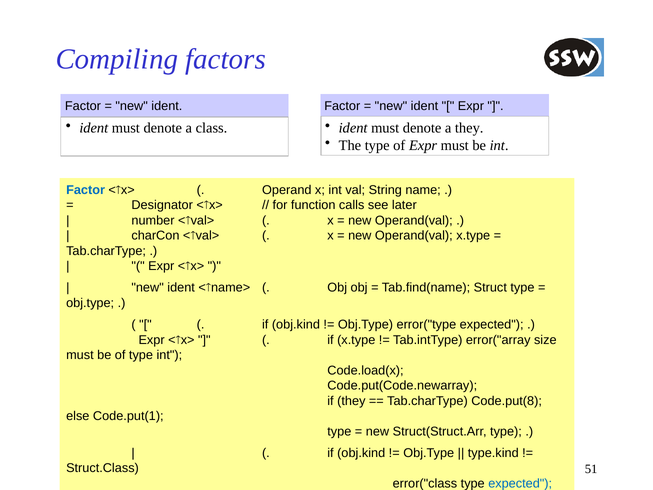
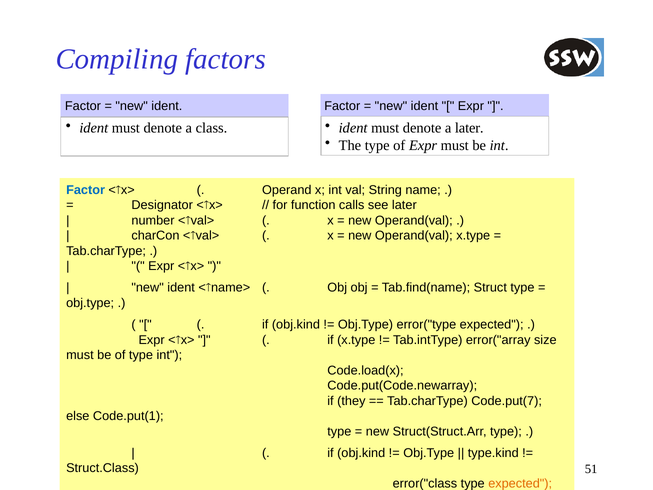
a they: they -> later (469, 128)
Code.put(8: Code.put(8 -> Code.put(7 (507, 401)
expected colour: blue -> orange (520, 483)
